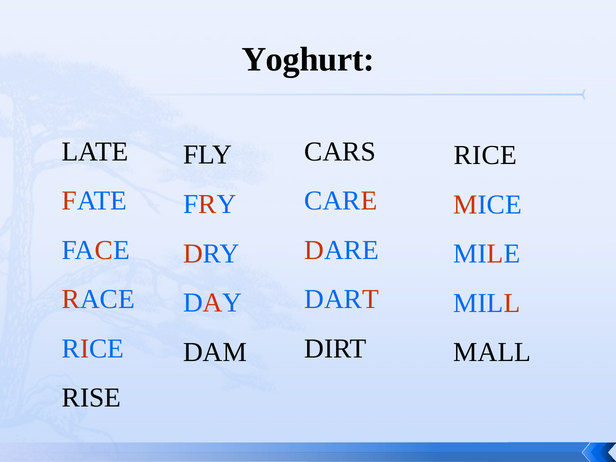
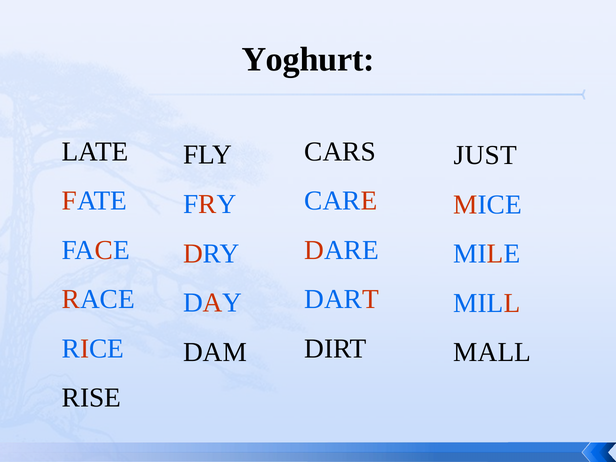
RICE: RICE -> JUST (485, 155)
